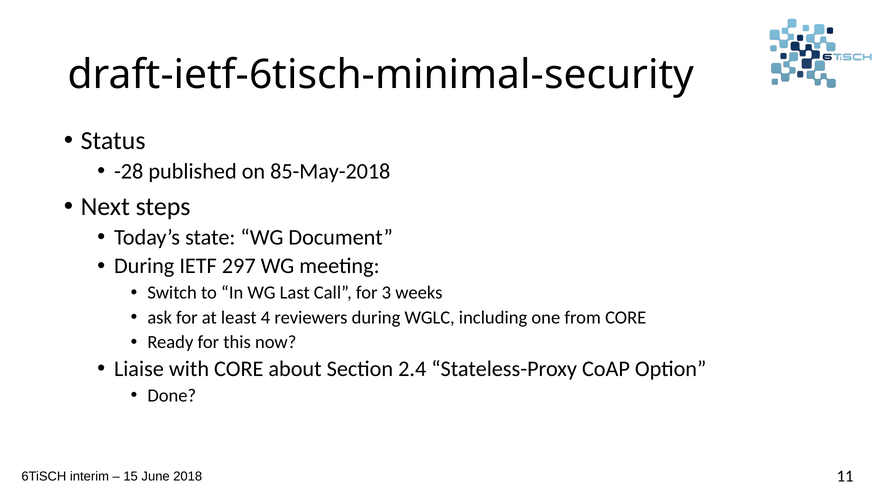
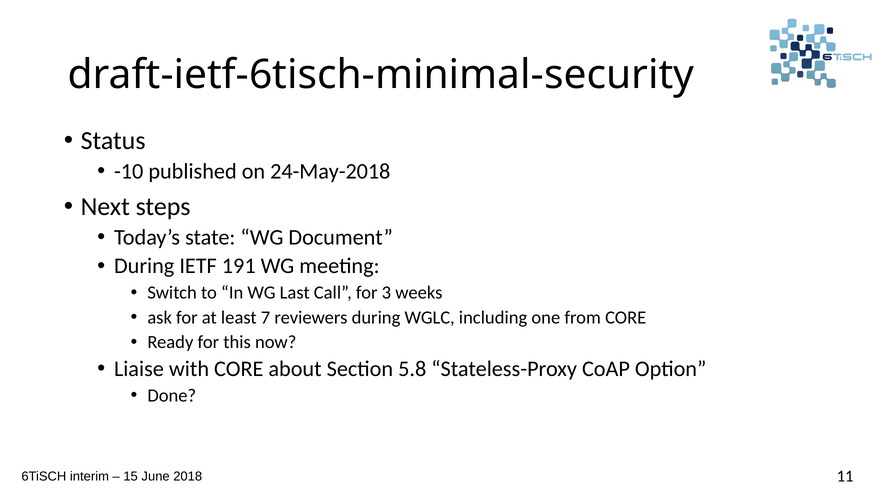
-28: -28 -> -10 (129, 171)
85-May-2018: 85-May-2018 -> 24-May-2018 (330, 171)
297: 297 -> 191 (239, 266)
4: 4 -> 7 (266, 317)
2.4: 2.4 -> 5.8 (412, 369)
